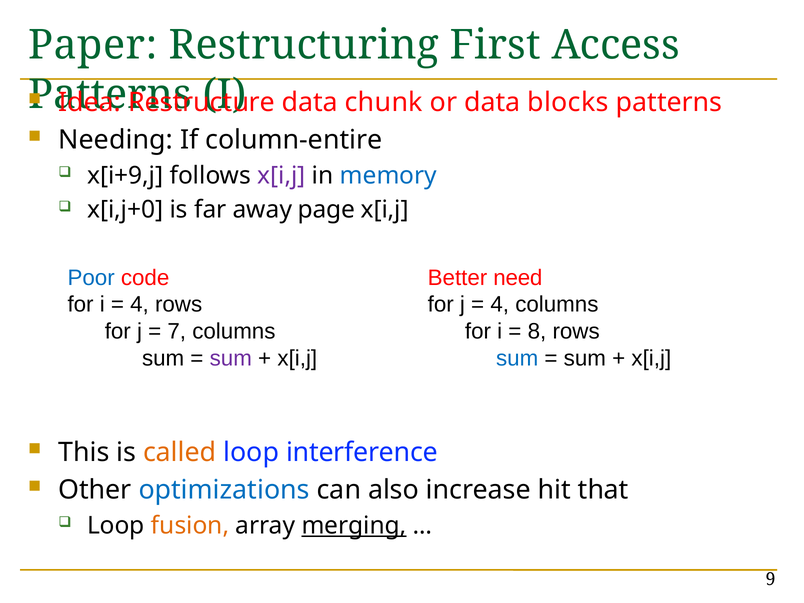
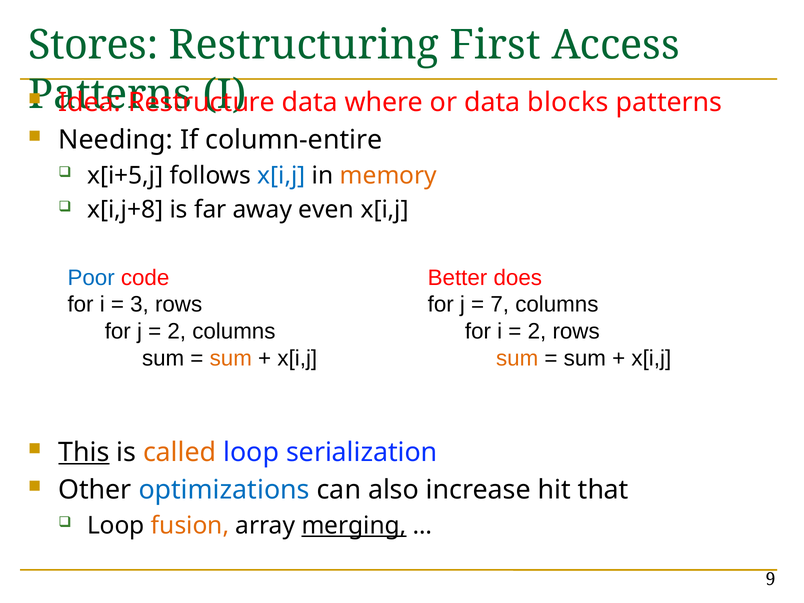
Paper: Paper -> Stores (93, 45)
chunk: chunk -> where (384, 102)
x[i+9,j: x[i+9,j -> x[i+5,j (125, 175)
x[i,j colour: purple -> blue (281, 175)
memory colour: blue -> orange (388, 175)
x[i,j+0: x[i,j+0 -> x[i,j+8 (125, 210)
page: page -> even (326, 210)
need: need -> does (518, 278)
4: 4 -> 3 (139, 305)
4: 4 -> 7 (500, 305)
7: 7 -> 2 (177, 331)
8: 8 -> 2 (537, 331)
sum colour: purple -> orange (231, 358)
sum colour: blue -> orange (517, 358)
This underline: none -> present (84, 452)
interference: interference -> serialization (362, 452)
